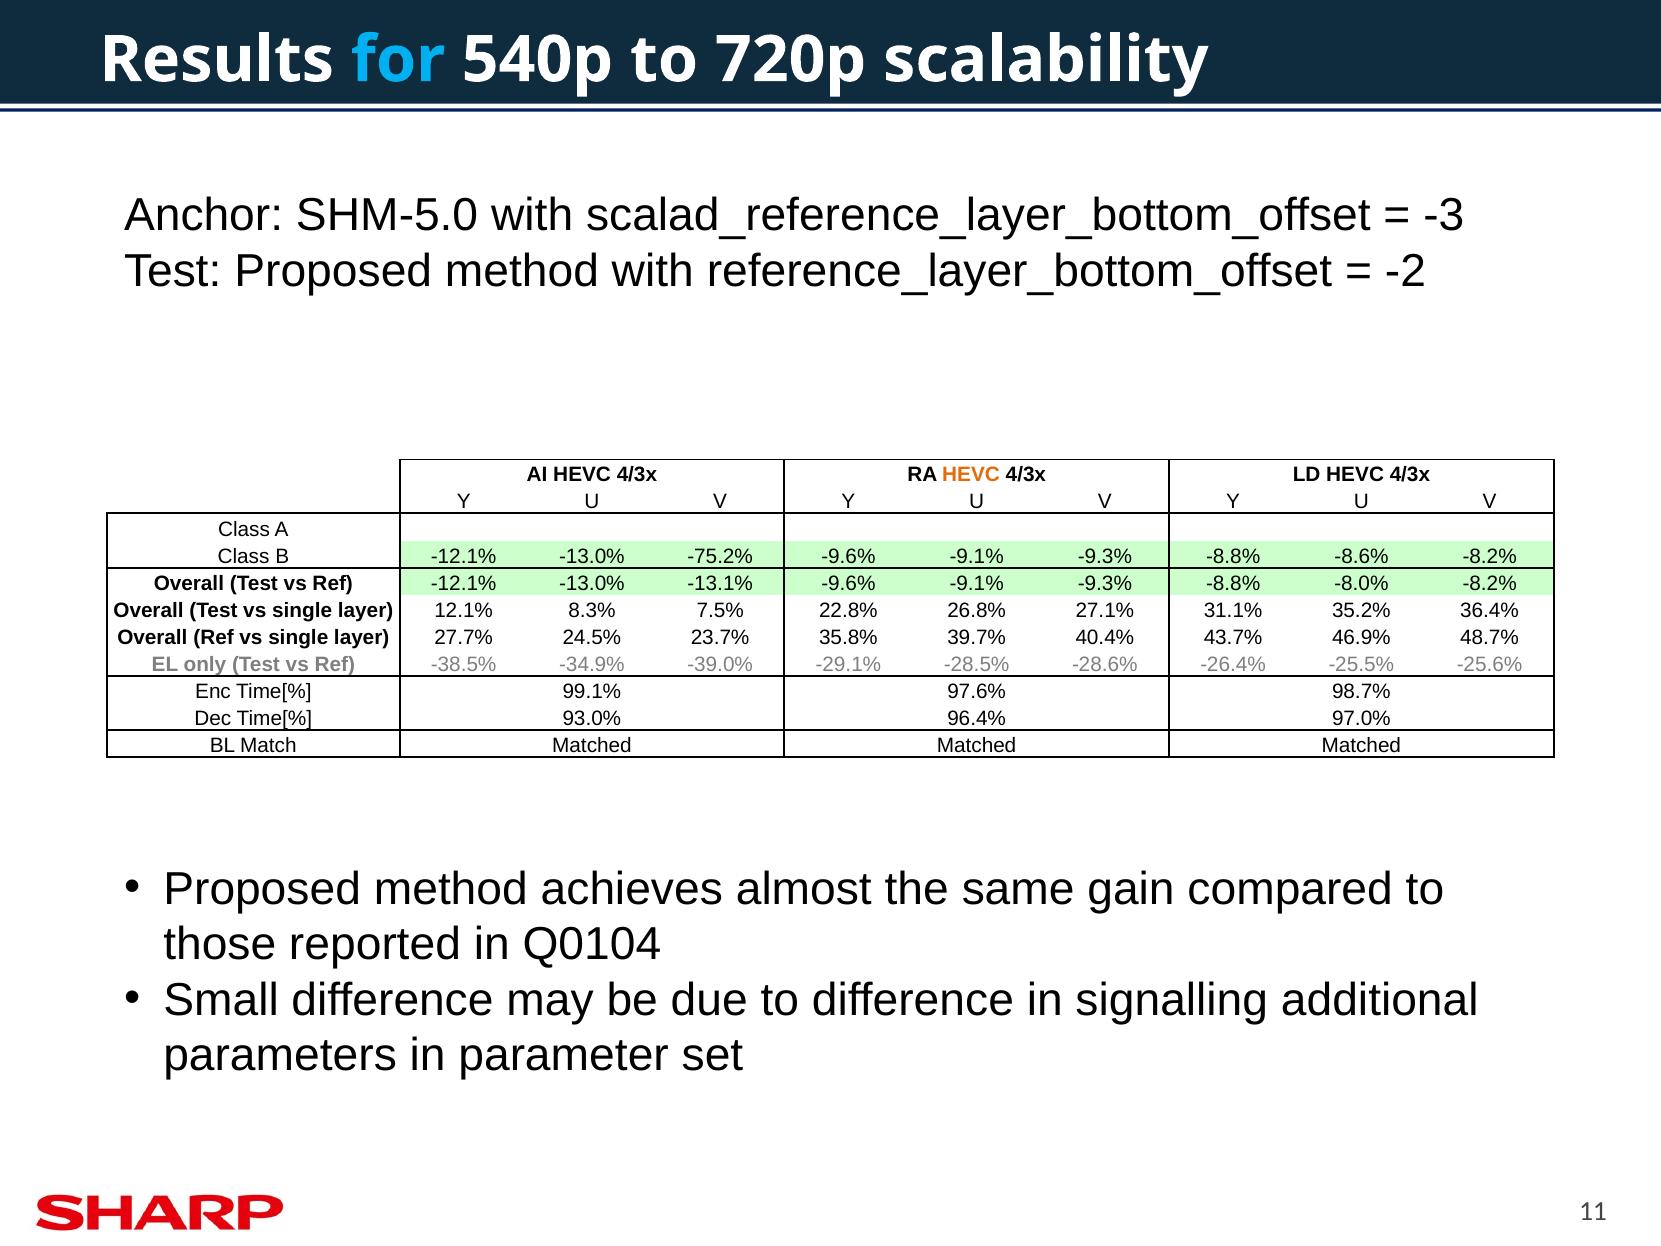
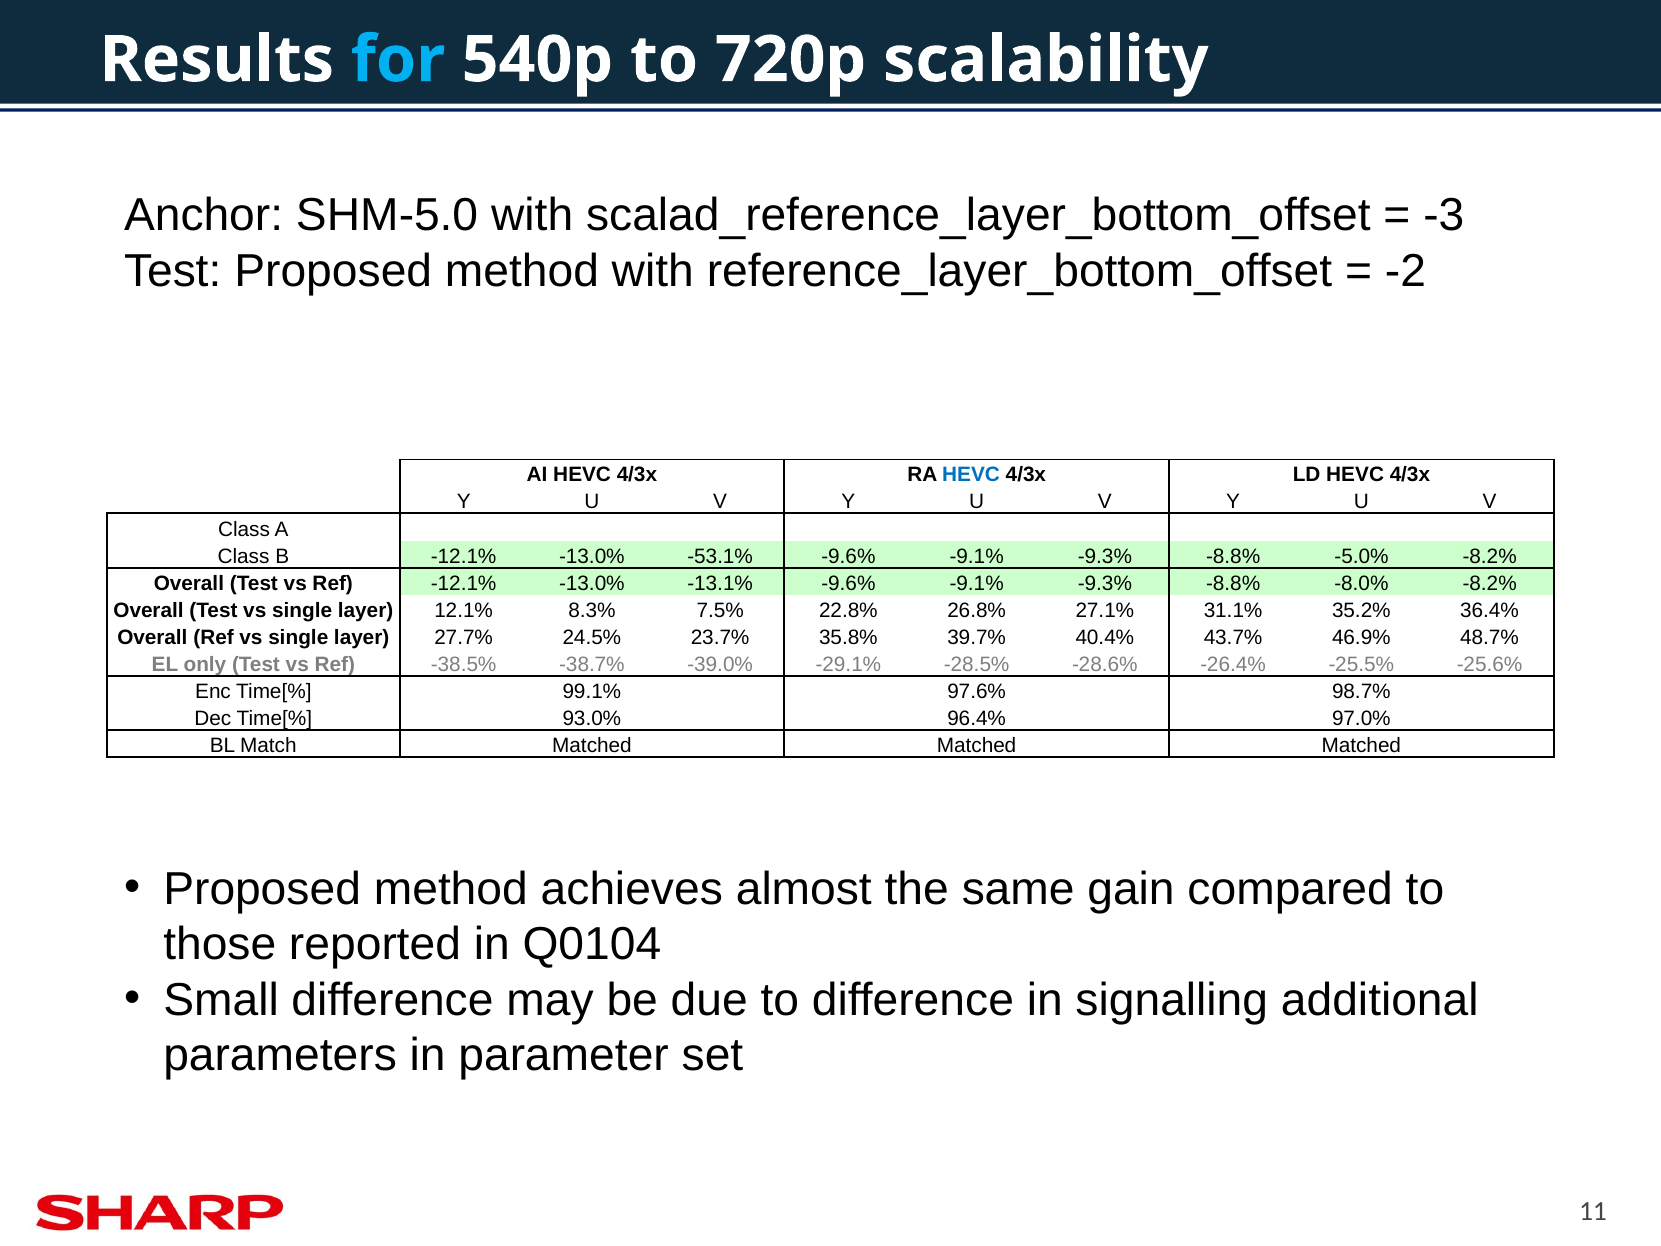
HEVC colour: orange -> blue (971, 475)
-75.2%: -75.2% -> -53.1% (720, 557)
-8.6%: -8.6% -> -5.0% (1361, 557)
-34.9%: -34.9% -> -38.7% (592, 664)
